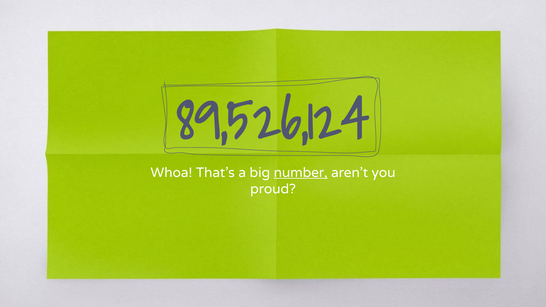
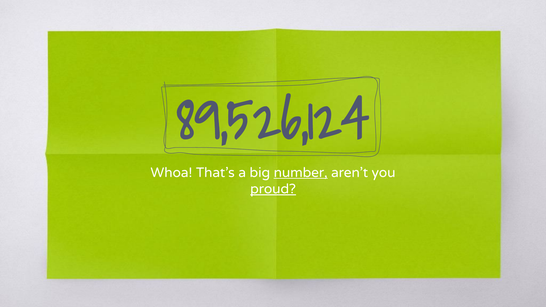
proud underline: none -> present (273, 189)
